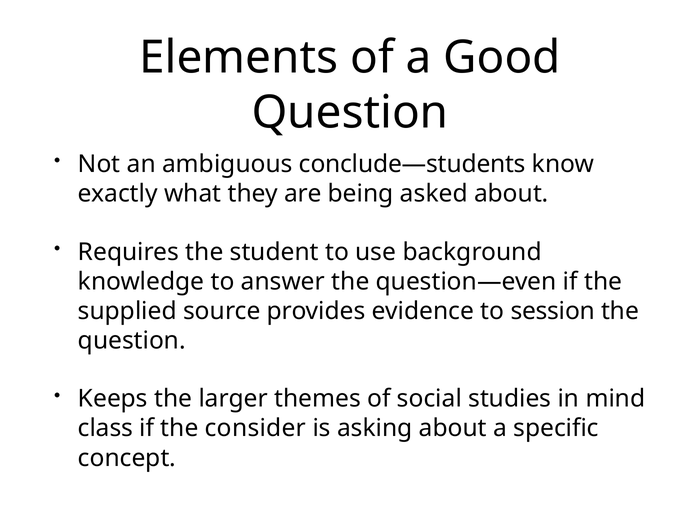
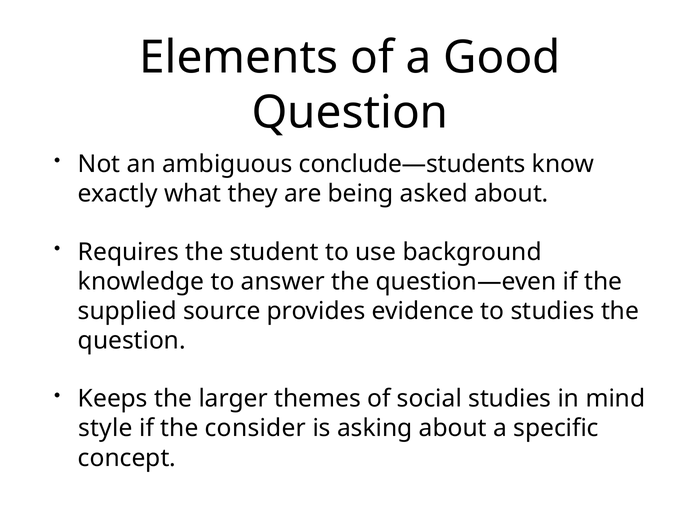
to session: session -> studies (553, 311)
class: class -> style (105, 428)
